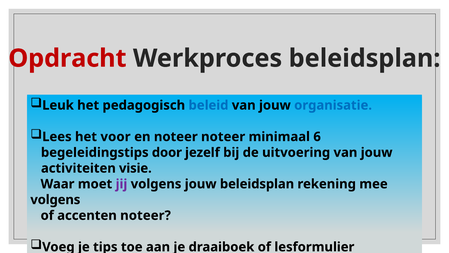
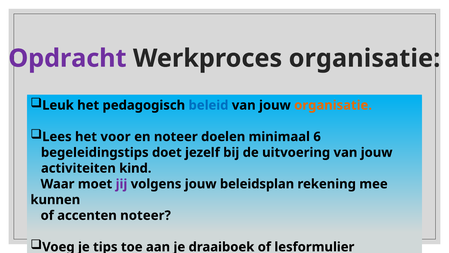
Opdracht colour: red -> purple (67, 58)
Werkproces beleidsplan: beleidsplan -> organisatie (365, 58)
organisatie colour: blue -> orange (333, 105)
noteer noteer: noteer -> doelen (223, 137)
door: door -> doet (167, 152)
visie: visie -> kind (135, 168)
volgens: volgens -> kunnen (55, 199)
